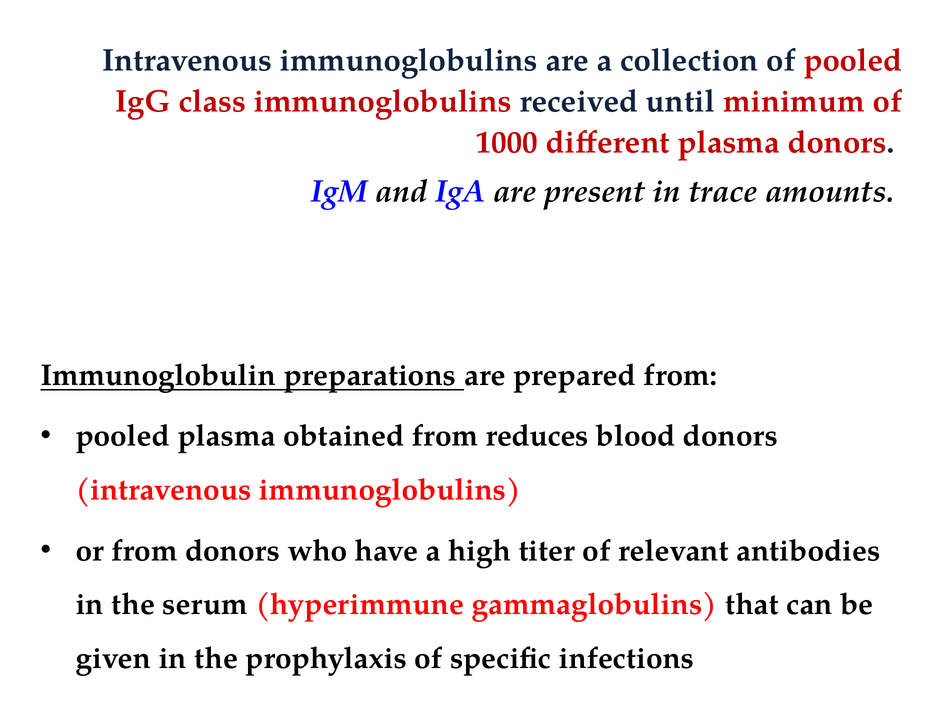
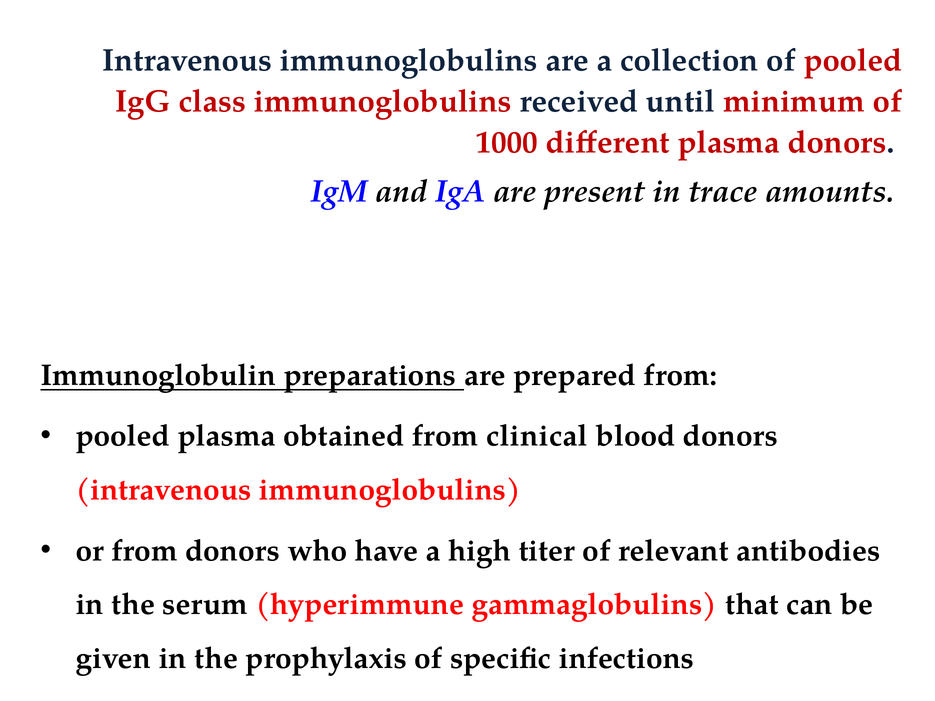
reduces: reduces -> clinical (537, 436)
